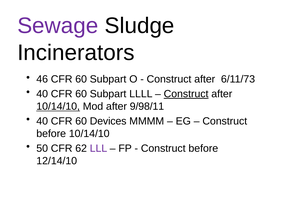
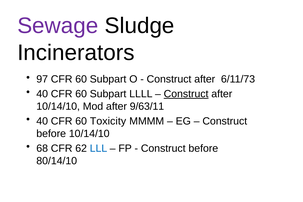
46: 46 -> 97 (42, 79)
10/14/10 underline: present -> none (58, 107)
9/98/11: 9/98/11 -> 9/63/11 (147, 107)
Devices: Devices -> Toxicity (108, 121)
50: 50 -> 68 (42, 148)
LLL colour: purple -> blue (99, 148)
12/14/10: 12/14/10 -> 80/14/10 (57, 161)
